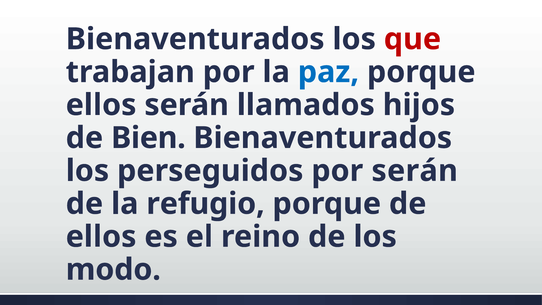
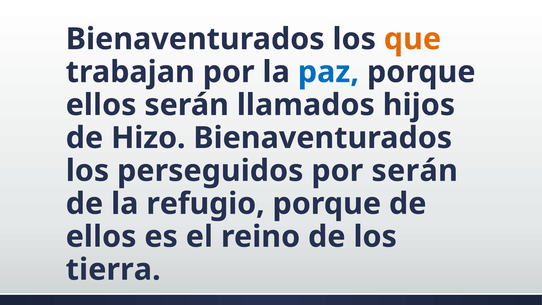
que colour: red -> orange (412, 39)
Bien: Bien -> Hizo (148, 138)
modo: modo -> tierra (113, 270)
